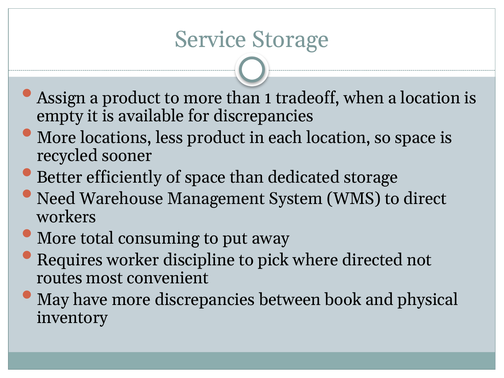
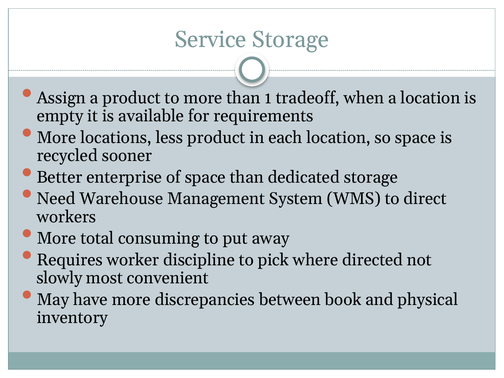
for discrepancies: discrepancies -> requirements (263, 116)
efficiently: efficiently -> enterprise (124, 177)
routes: routes -> slowly (59, 278)
